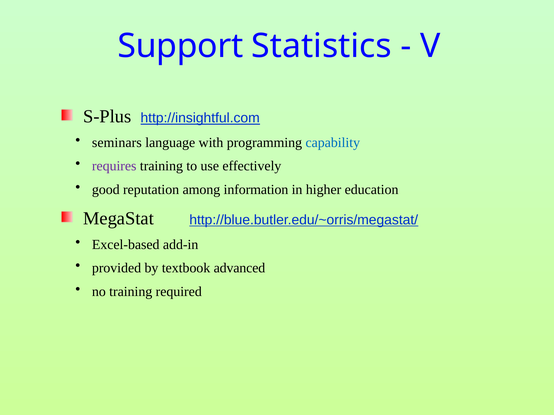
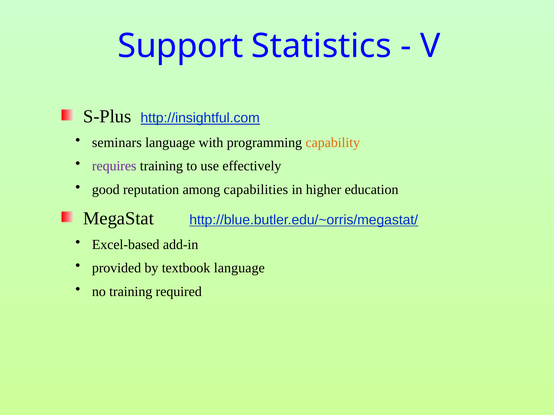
capability colour: blue -> orange (333, 143)
information: information -> capabilities (256, 190)
textbook advanced: advanced -> language (239, 268)
